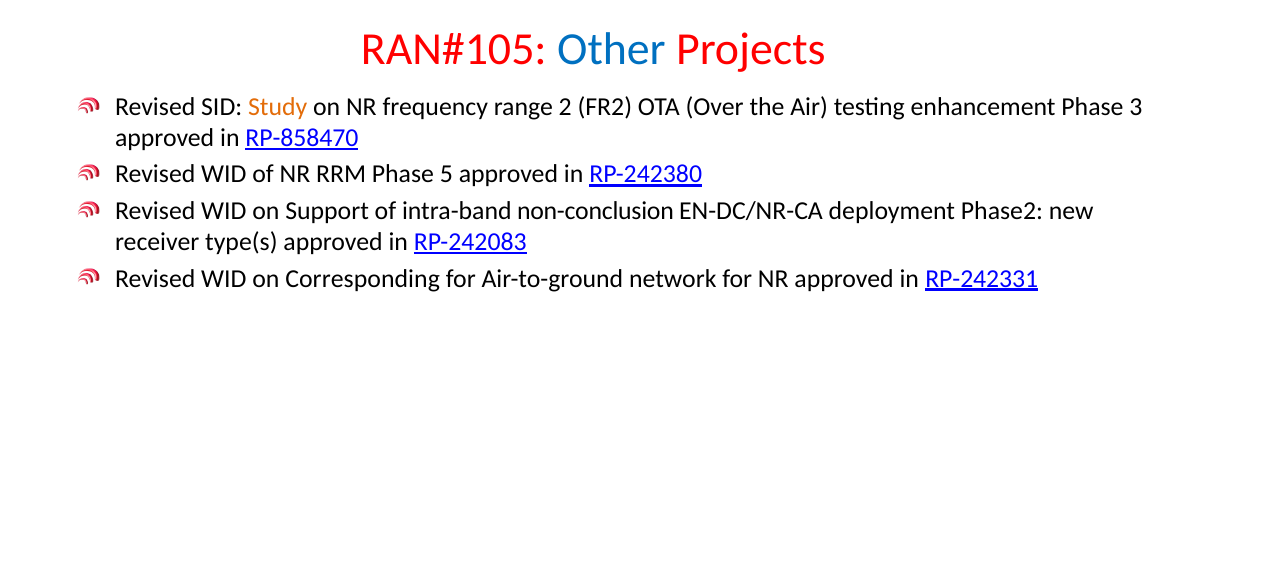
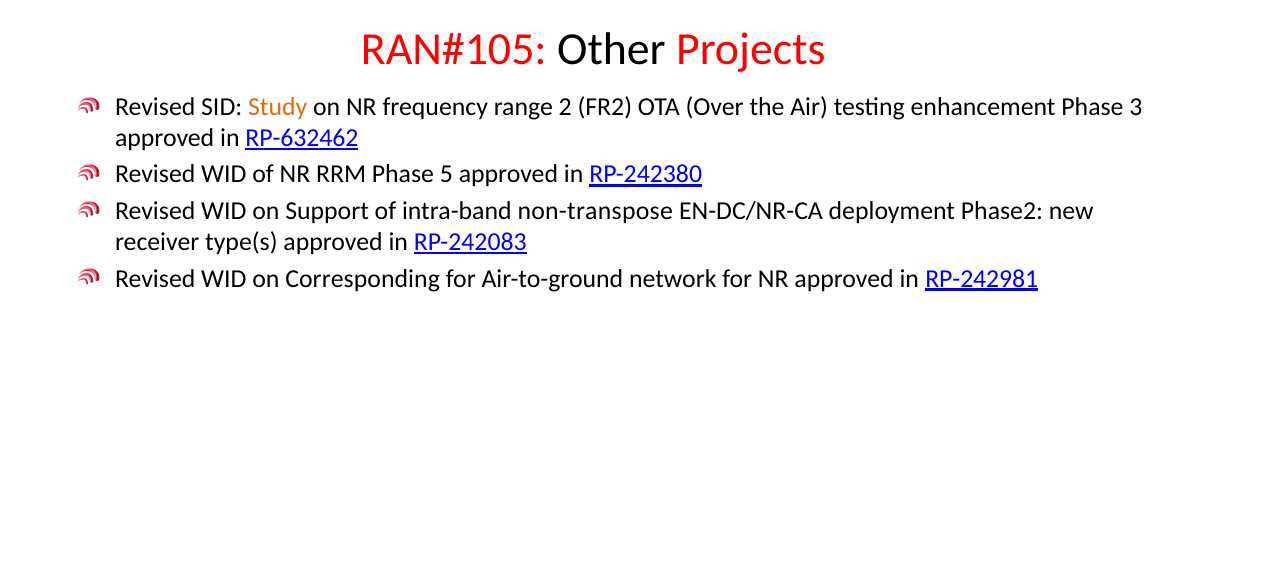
Other colour: blue -> black (611, 50)
RP-858470: RP-858470 -> RP-632462 (302, 138)
non-conclusion: non-conclusion -> non-transpose (595, 211)
RP-242331: RP-242331 -> RP-242981 (982, 279)
